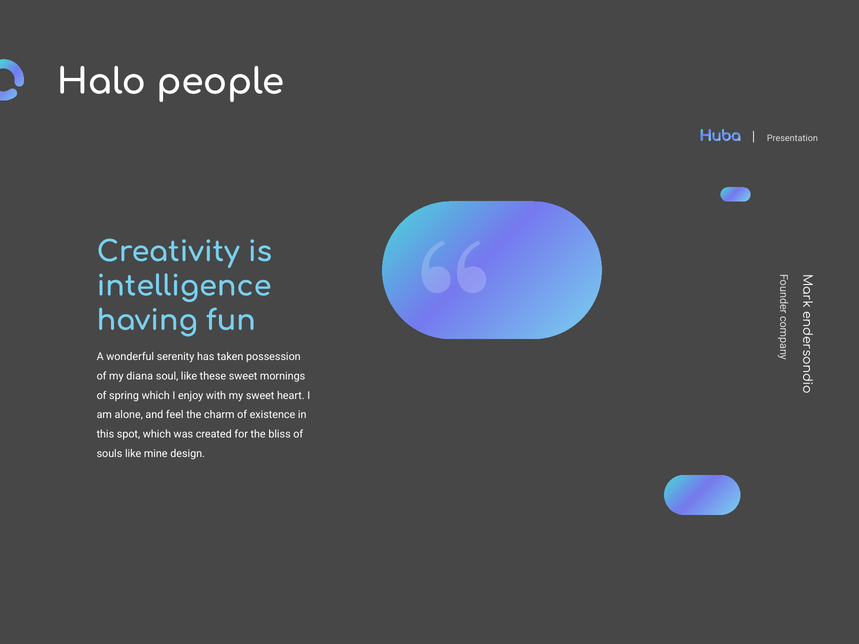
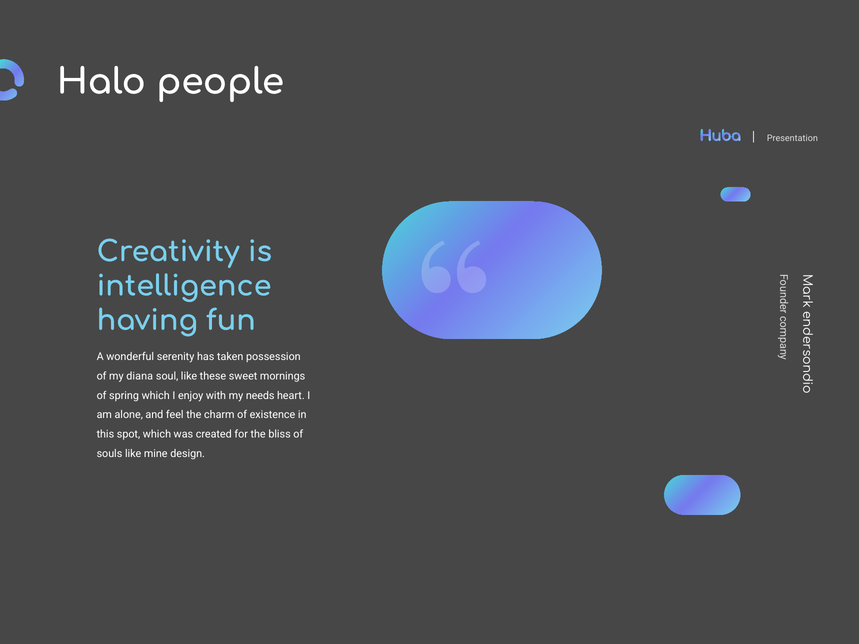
my sweet: sweet -> needs (260, 396)
